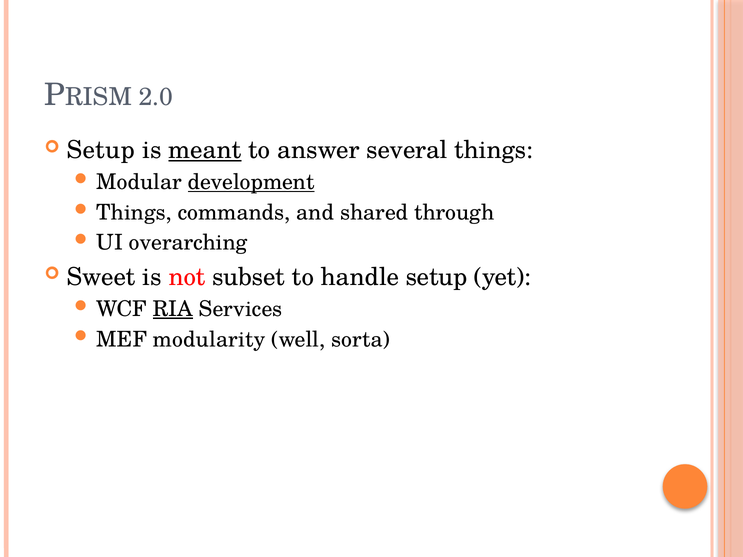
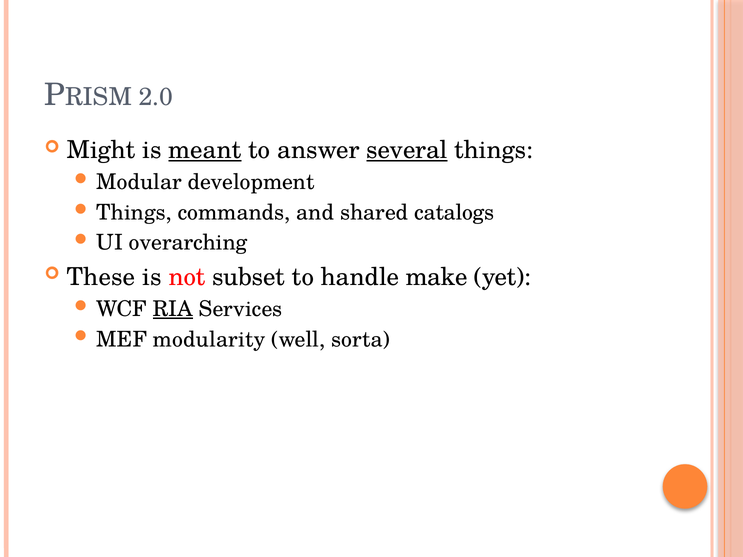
Setup: Setup -> Might (101, 150)
several underline: none -> present (407, 150)
development underline: present -> none (251, 182)
through: through -> catalogs (454, 213)
Sweet: Sweet -> These (101, 277)
handle setup: setup -> make (437, 277)
